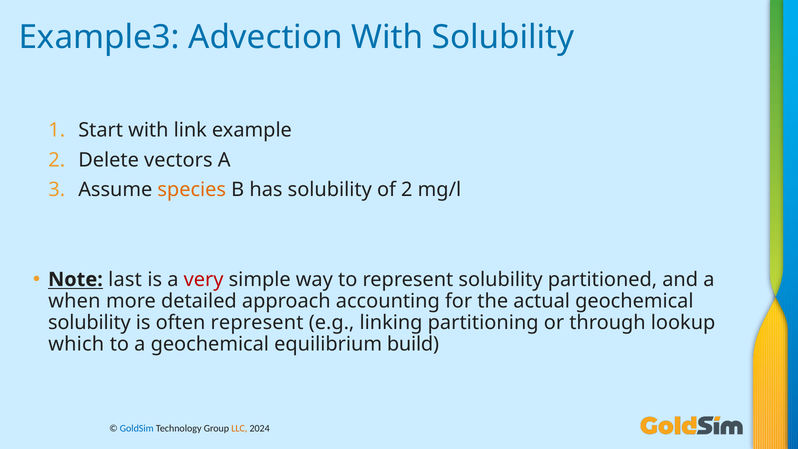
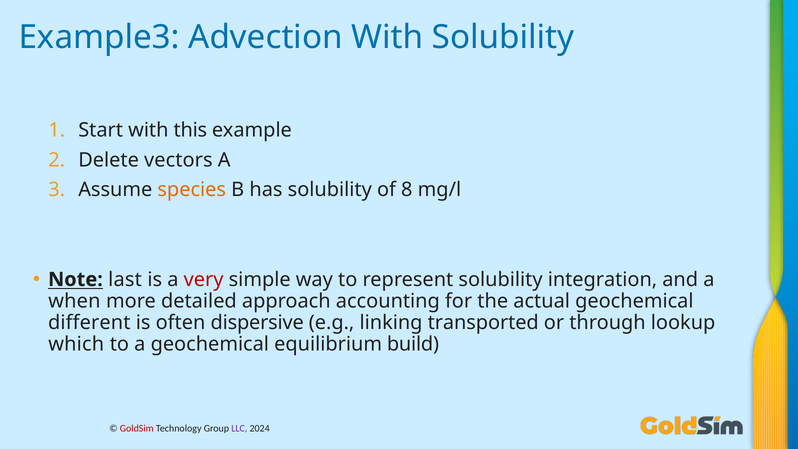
link: link -> this (190, 130)
of 2: 2 -> 8 (407, 190)
partitioned: partitioned -> integration (602, 279)
solubility: solubility -> different (89, 322)
often represent: represent -> dispersive (257, 322)
partitioning: partitioning -> transported (483, 322)
GoldSim colour: blue -> red (137, 429)
LLC colour: orange -> purple (239, 429)
